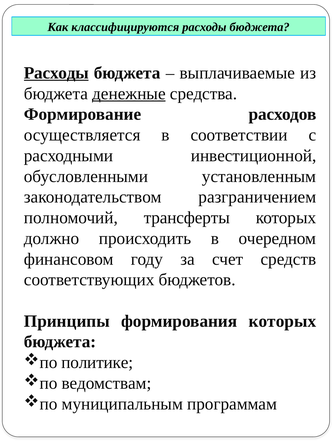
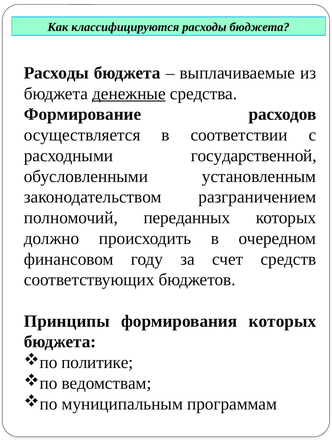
Расходы underline: present -> none (56, 73)
инвестиционной: инвестиционной -> государственной (254, 156)
трансферты: трансферты -> переданных (187, 218)
